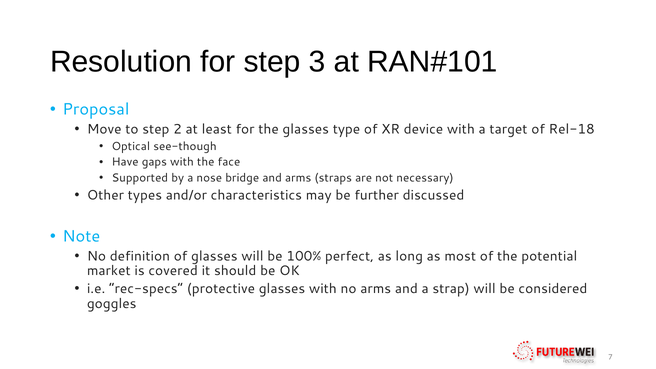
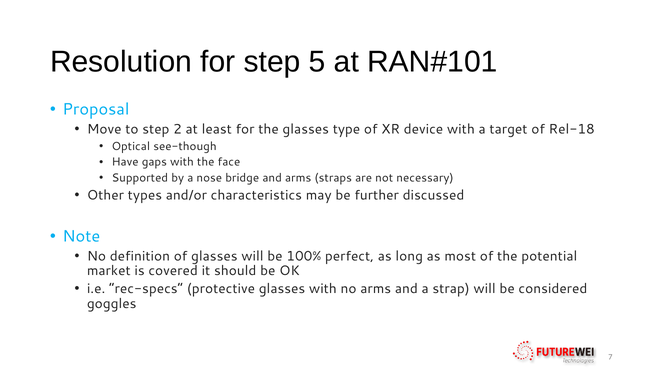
3: 3 -> 5 (317, 62)
